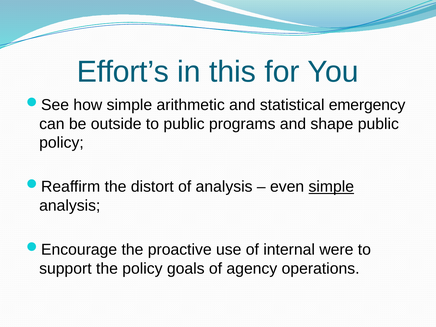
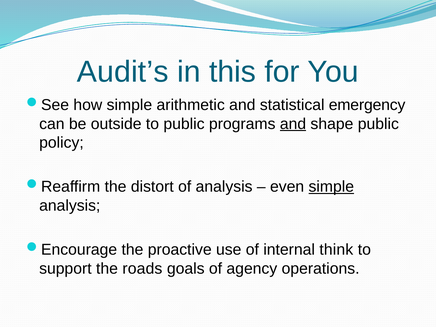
Effort’s: Effort’s -> Audit’s (123, 72)
and underline: none -> present (293, 124)
were: were -> think (336, 250)
the policy: policy -> roads (142, 269)
